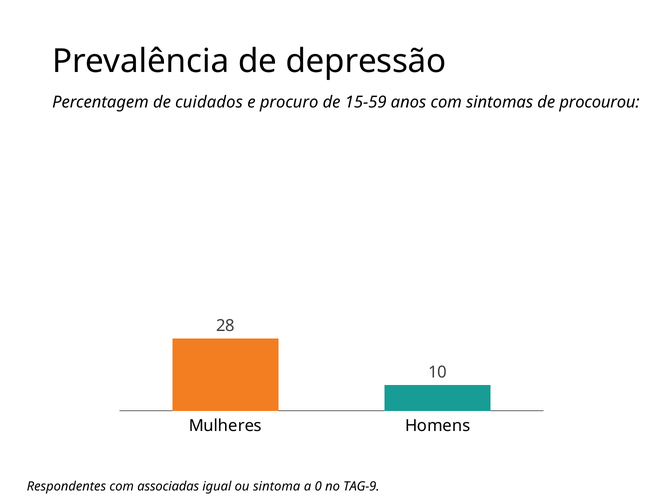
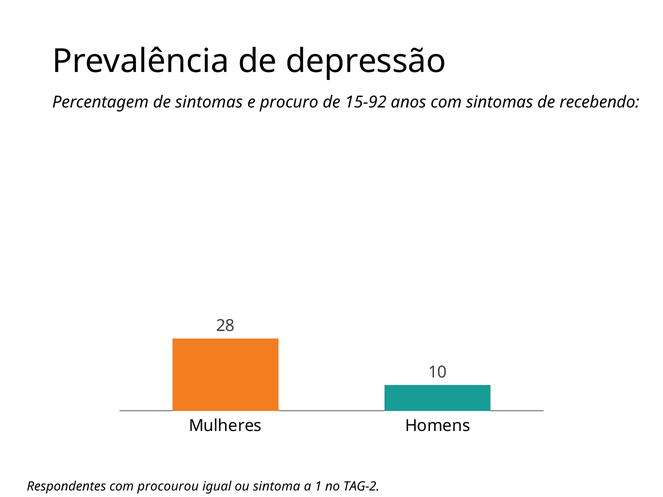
de cuidados: cuidados -> sintomas (209, 102)
15-59: 15-59 -> 15-92 (366, 102)
procourou: procourou -> recebendo (600, 102)
associadas: associadas -> procourou (168, 487)
0: 0 -> 1 (318, 487)
TAG-9: TAG-9 -> TAG-2 (361, 487)
